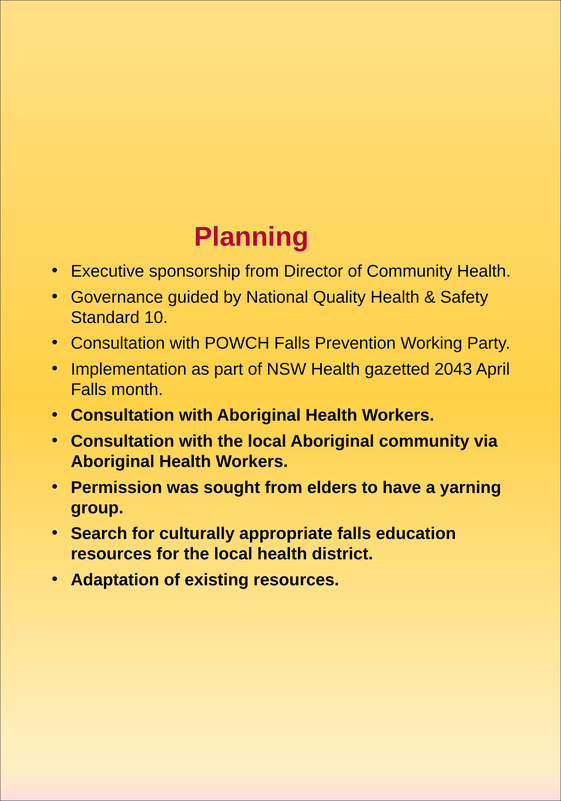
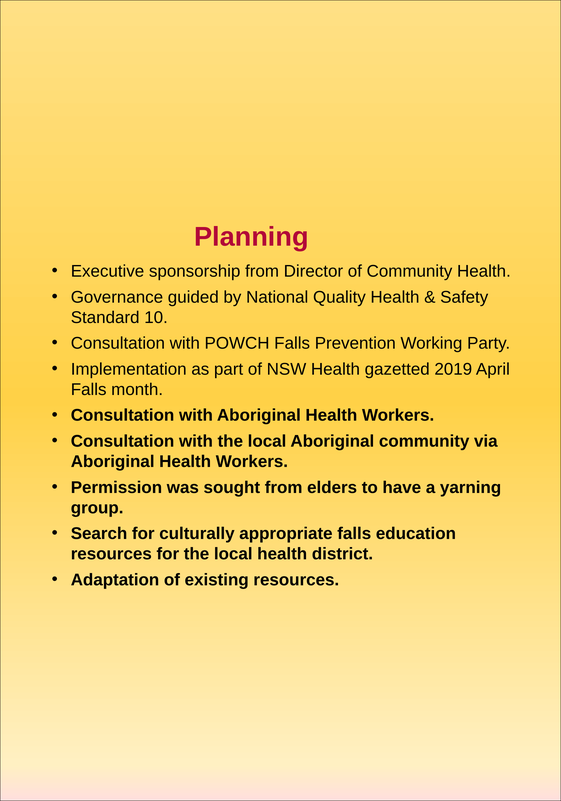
2043: 2043 -> 2019 (453, 369)
